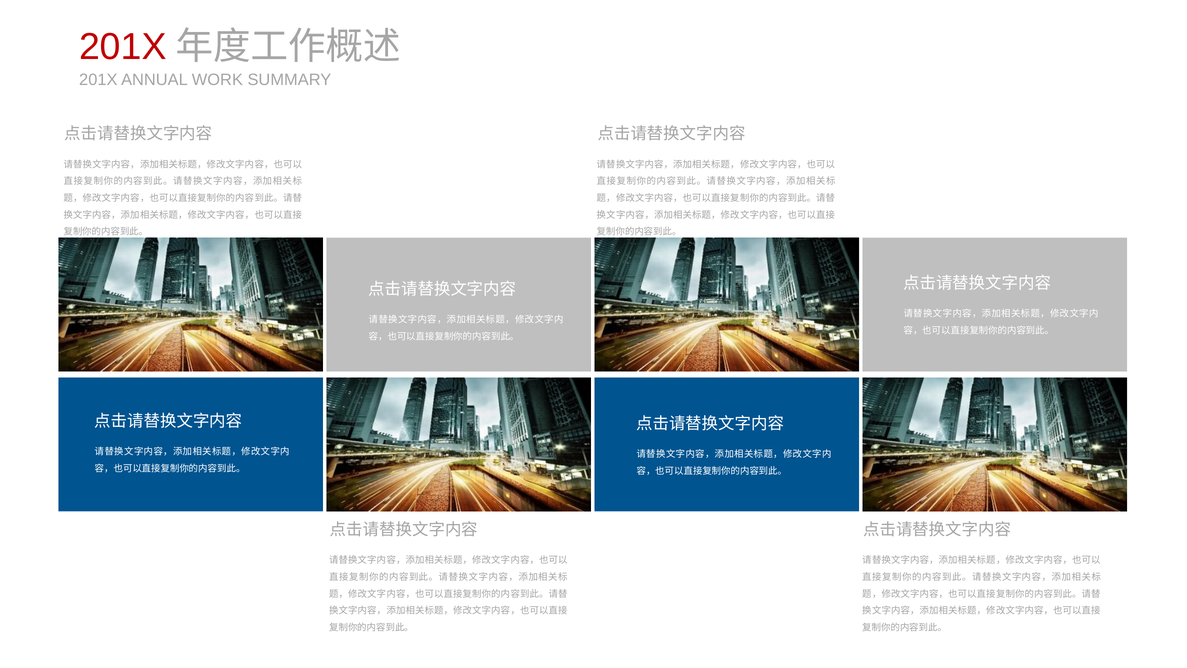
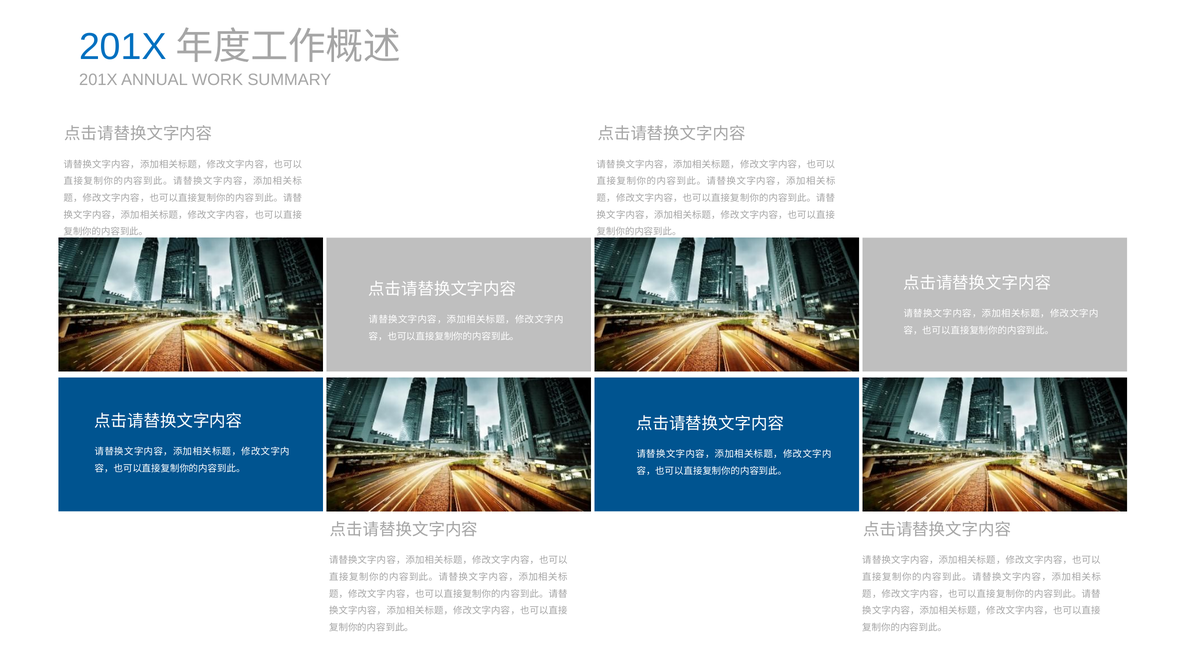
201X colour: red -> blue (123, 47)
